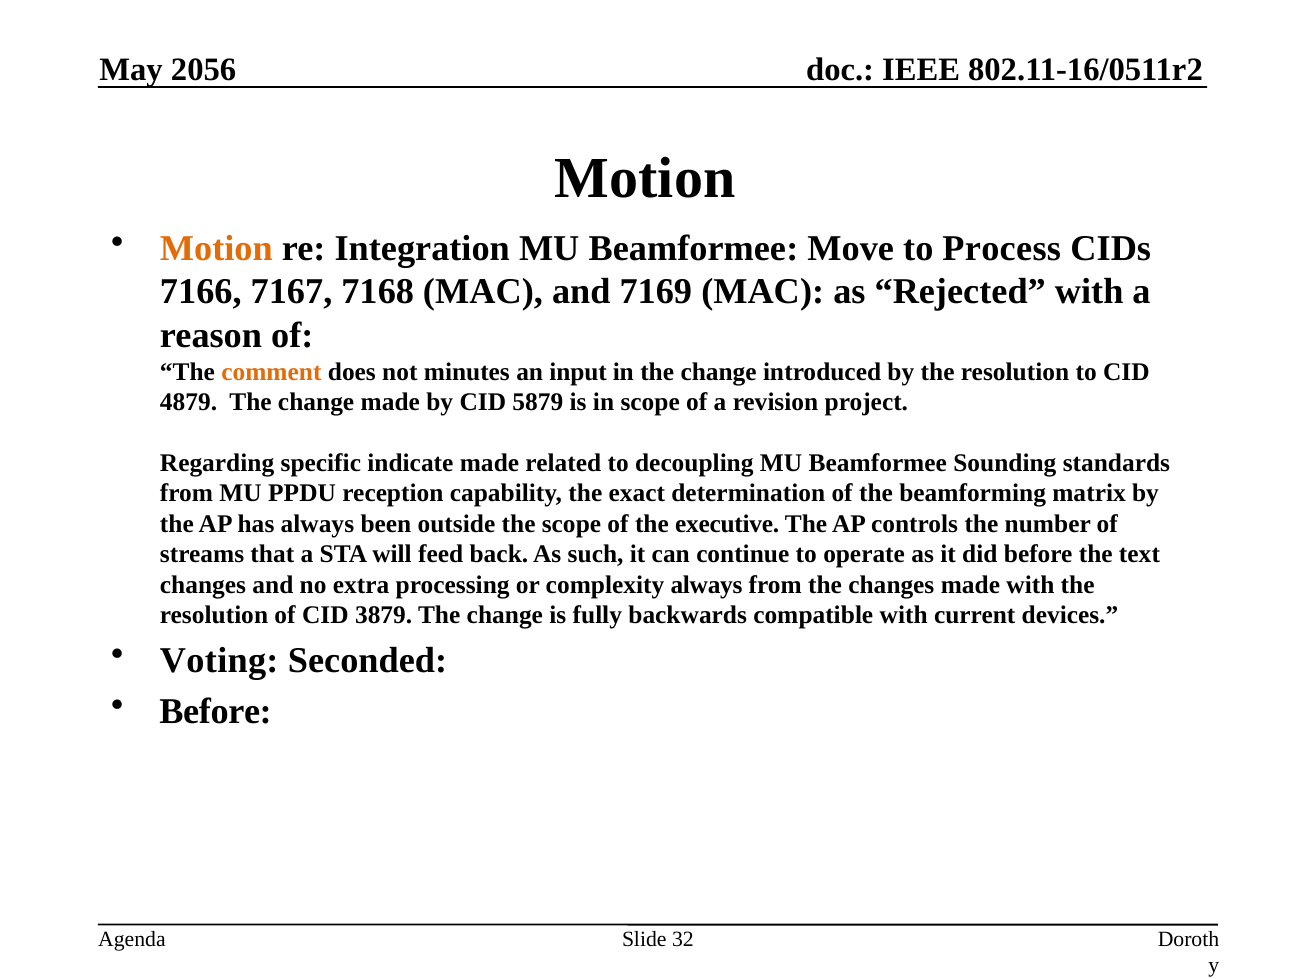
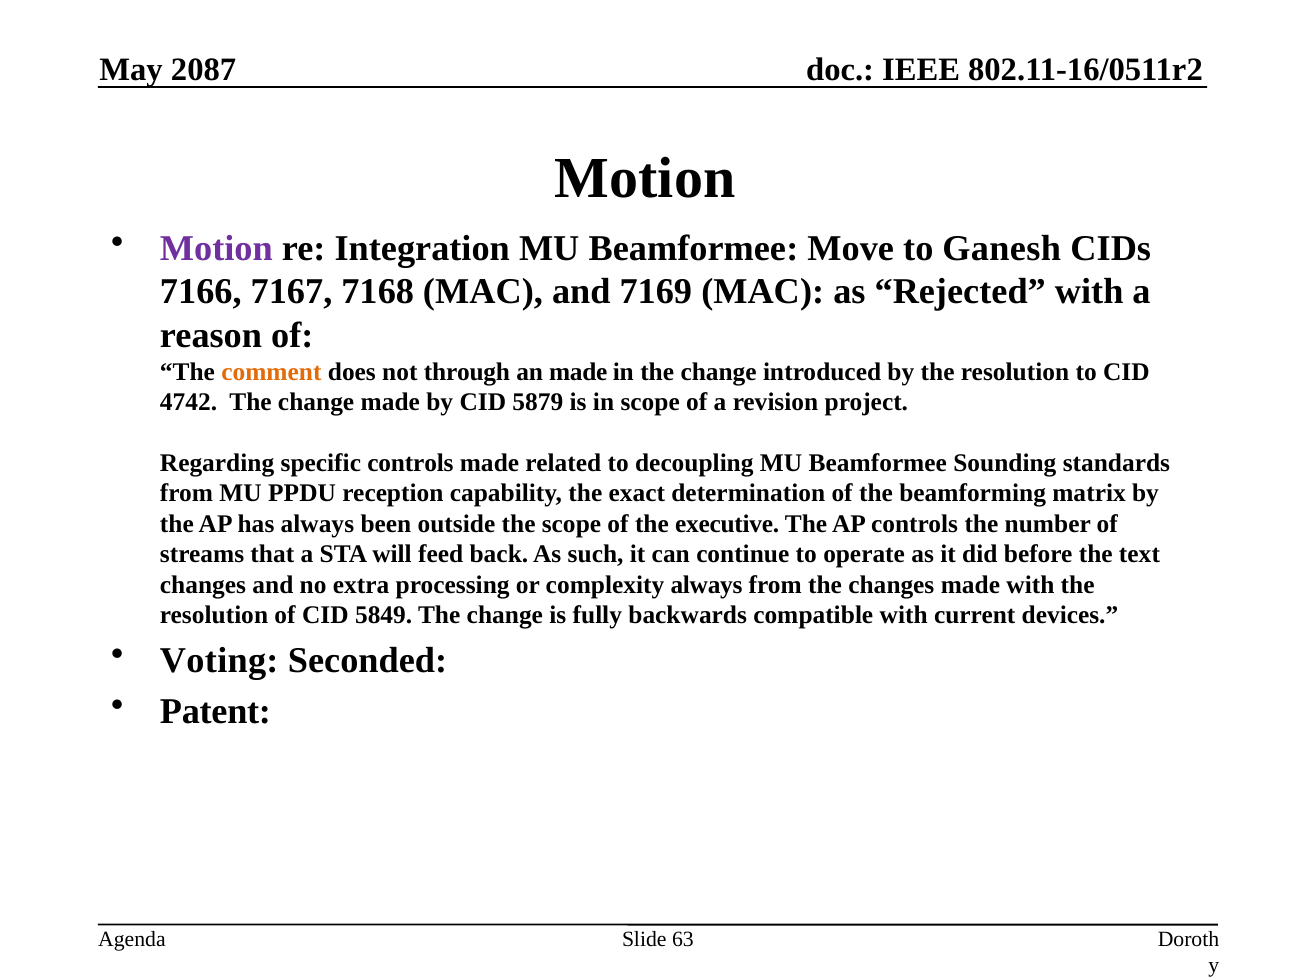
2056: 2056 -> 2087 (204, 70)
Motion colour: orange -> purple (216, 248)
Process: Process -> Ganesh (1002, 248)
minutes: minutes -> through (467, 372)
an input: input -> made (578, 372)
4879: 4879 -> 4742 (189, 402)
specific indicate: indicate -> controls (410, 463)
3879: 3879 -> 5849 (384, 615)
Before: Before -> Patent (216, 711)
32: 32 -> 63 (683, 939)
